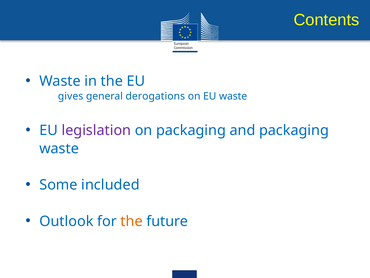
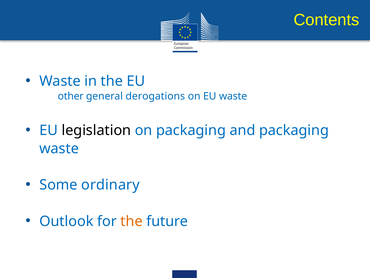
gives: gives -> other (71, 96)
legislation colour: purple -> black (96, 130)
included: included -> ordinary (110, 185)
